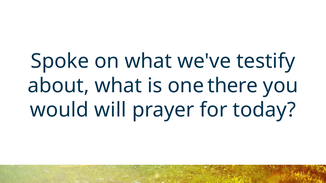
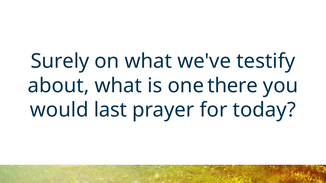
Spoke: Spoke -> Surely (60, 61)
will: will -> last (110, 110)
